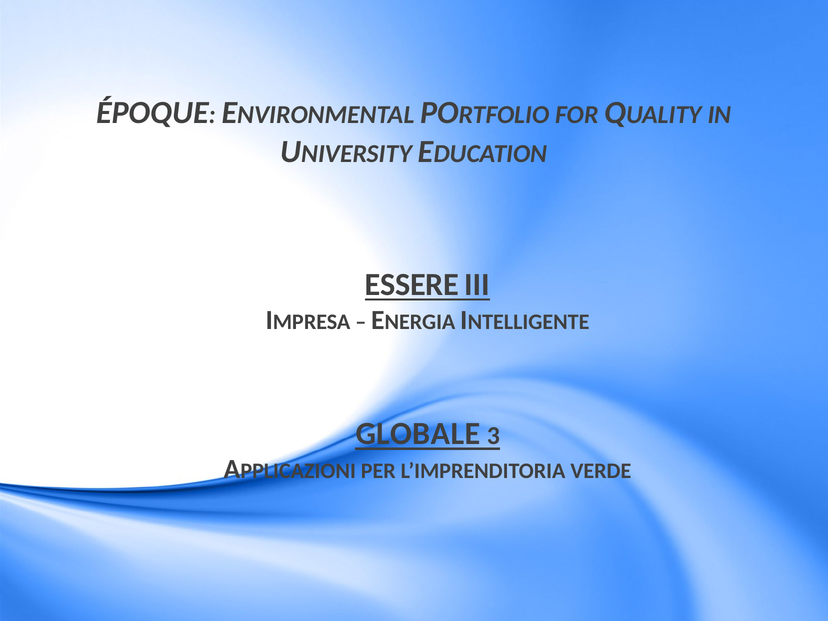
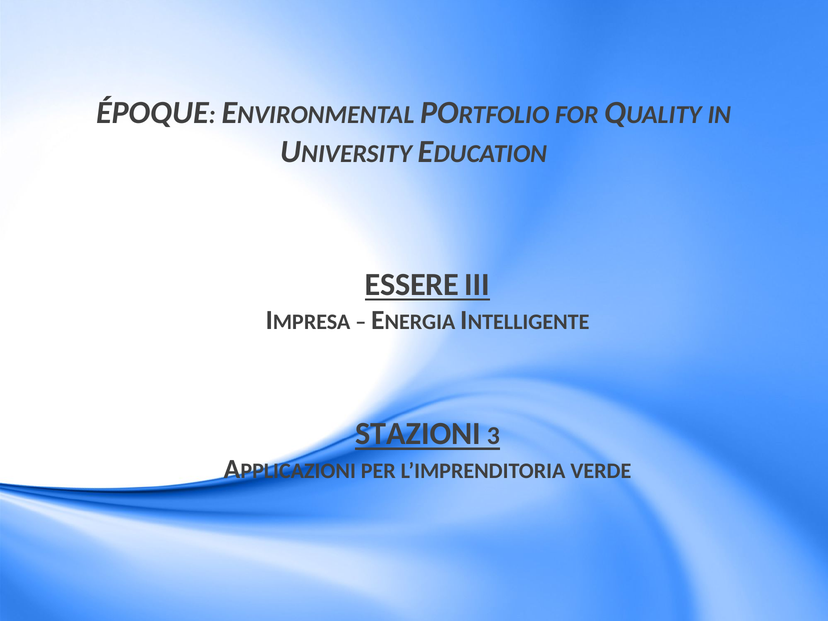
GLOBALE: GLOBALE -> STAZIONI (418, 434)
